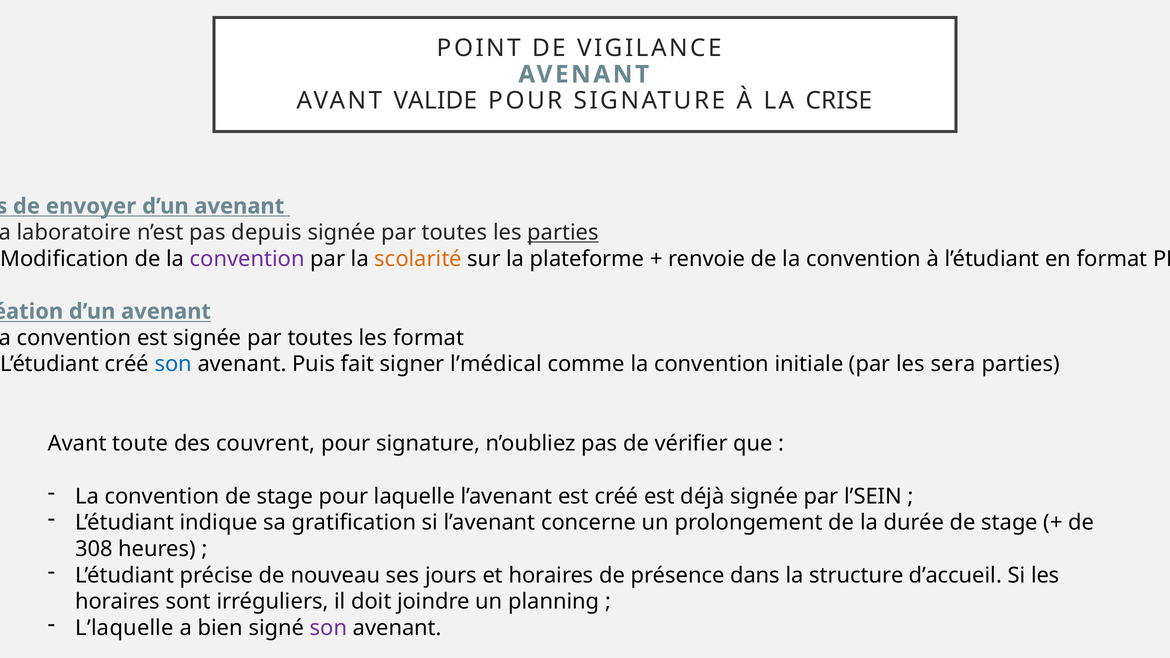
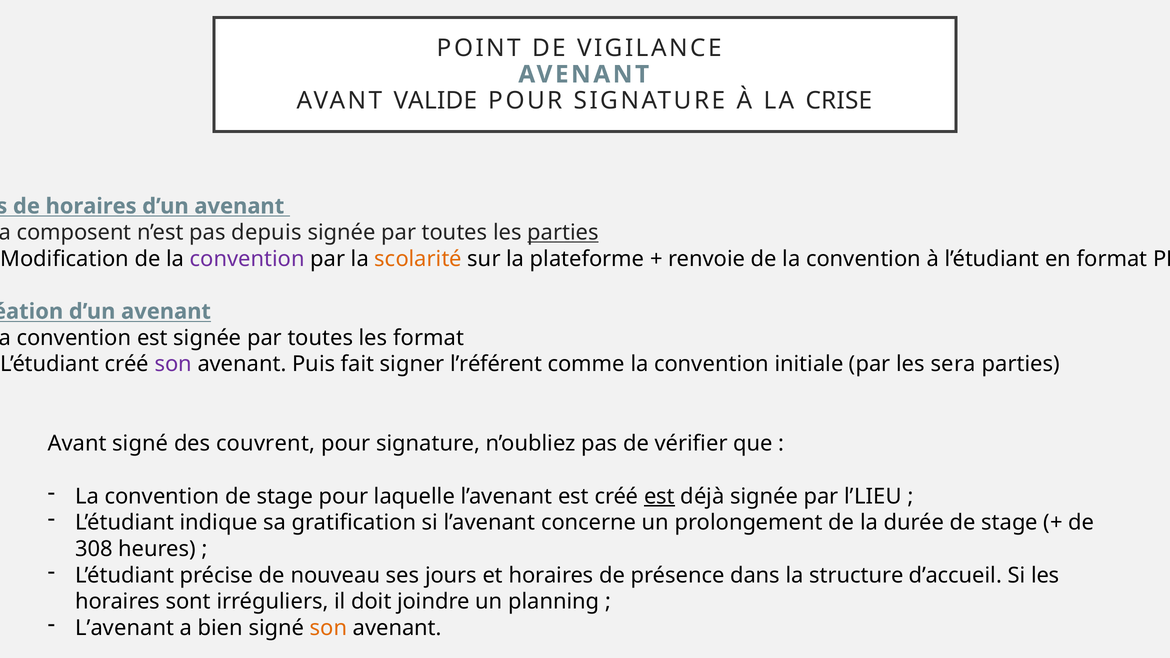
de envoyer: envoyer -> horaires (91, 206)
laboratoire: laboratoire -> composent (74, 233)
son colour: blue -> purple (173, 364)
l’médical: l’médical -> l’référent (496, 364)
Avant toute: toute -> signé (140, 444)
est underline: none -> present (659, 496)
l’SEIN: l’SEIN -> l’LIEU (873, 496)
L’laquelle: L’laquelle -> L’avenant (125, 628)
son colour: purple -> orange (328, 628)
